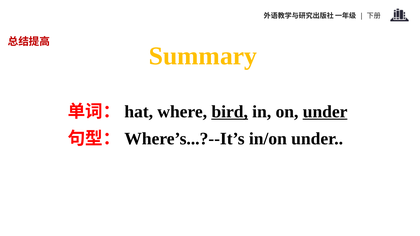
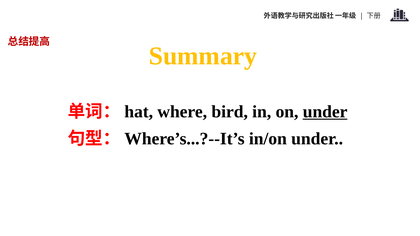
bird underline: present -> none (230, 112)
